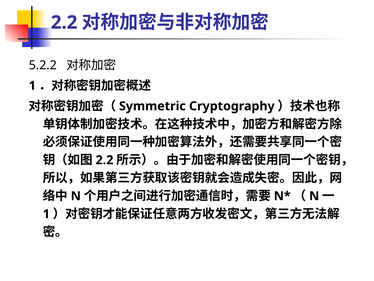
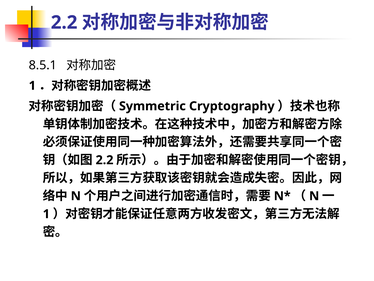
5.2.2: 5.2.2 -> 8.5.1 (43, 65)
